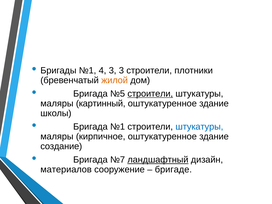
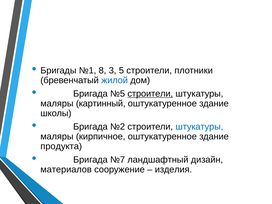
4: 4 -> 8 (102, 70)
3 3: 3 -> 5 (121, 70)
жилой colour: orange -> blue (115, 80)
Бригада №1: №1 -> №2 (118, 127)
создание: создание -> продукта (61, 146)
ландшафтный underline: present -> none (158, 160)
бригаде: бригаде -> изделия (173, 170)
